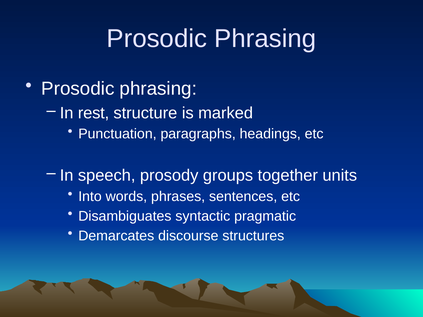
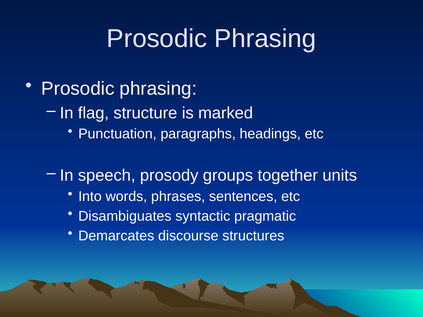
rest: rest -> flag (93, 113)
